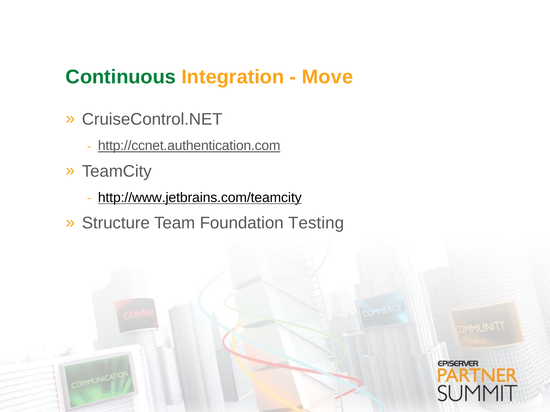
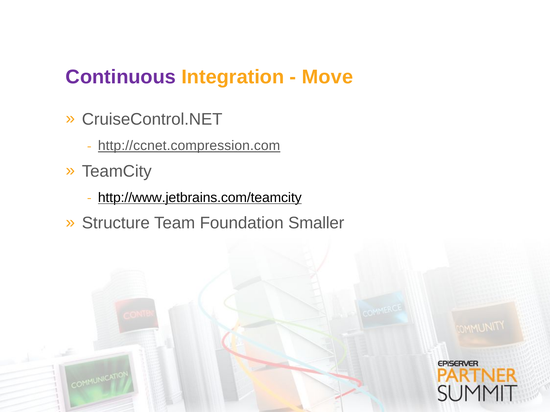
Continuous colour: green -> purple (121, 77)
http://ccnet.authentication.com: http://ccnet.authentication.com -> http://ccnet.compression.com (189, 146)
Testing: Testing -> Smaller (316, 223)
